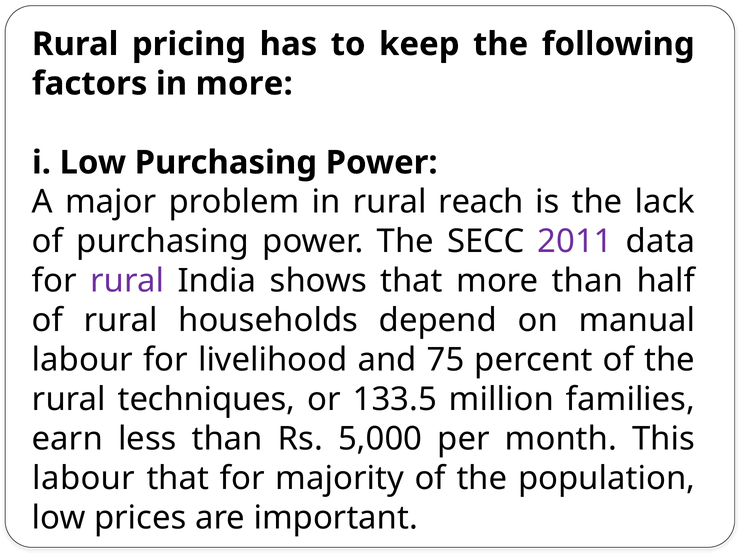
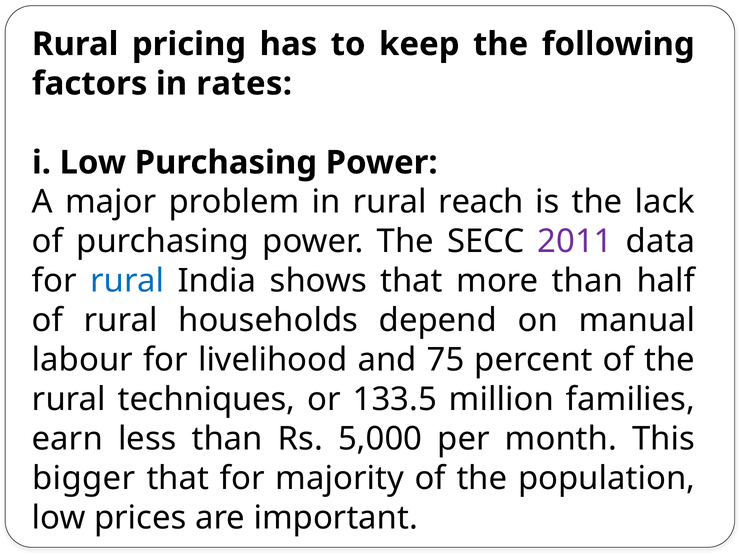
in more: more -> rates (244, 84)
rural colour: purple -> blue (127, 281)
labour: labour -> bigger (84, 478)
